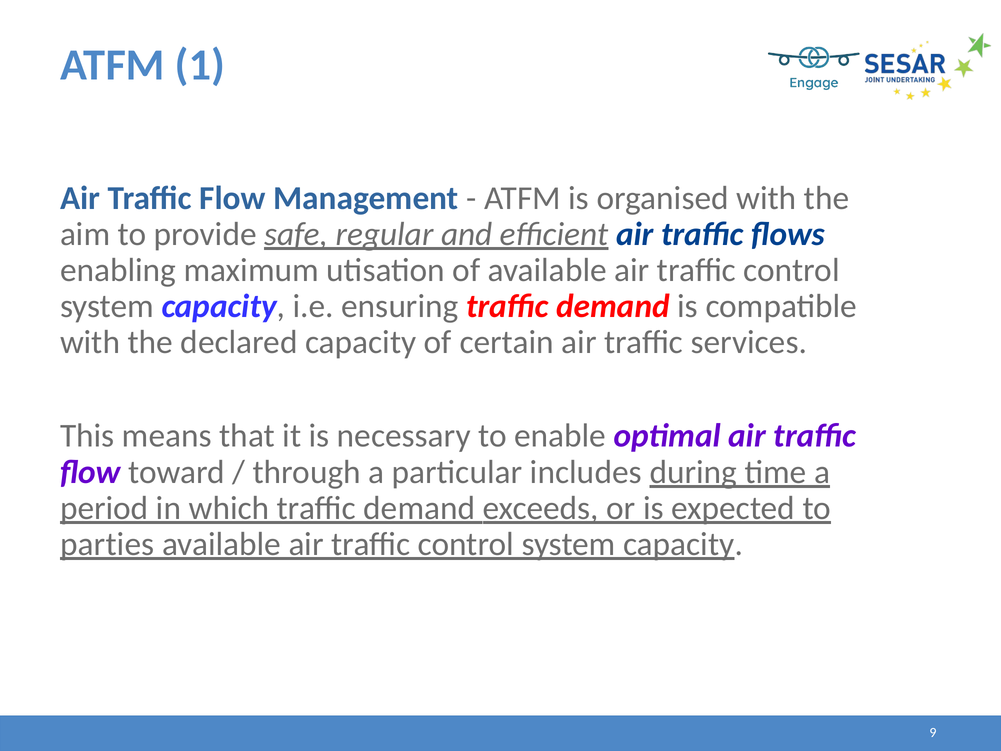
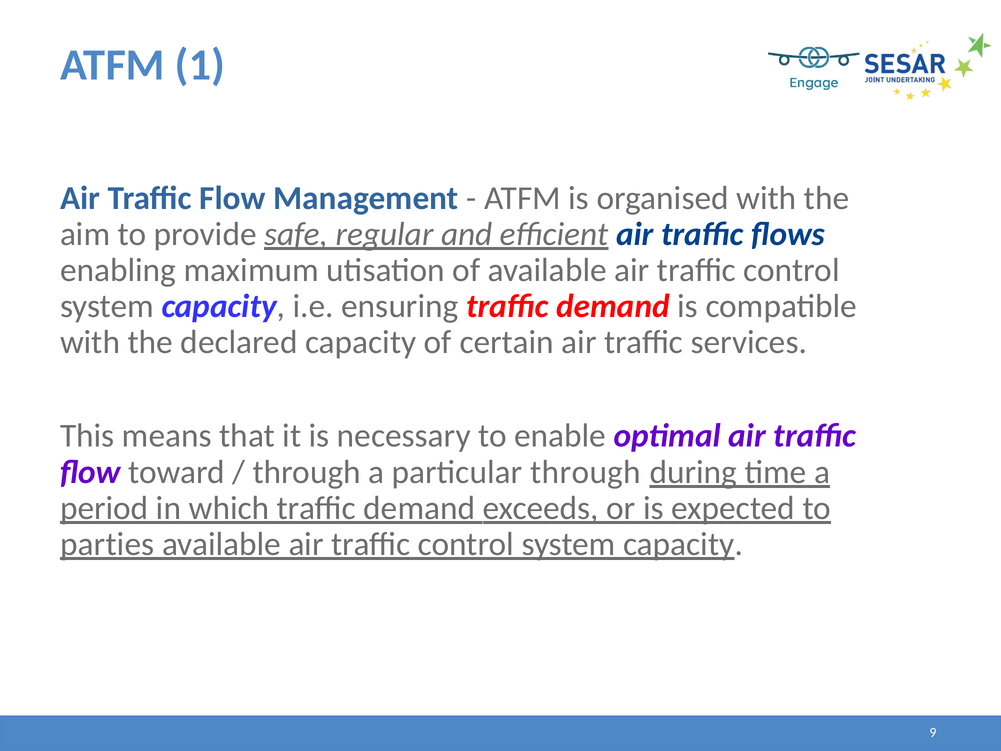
particular includes: includes -> through (586, 472)
